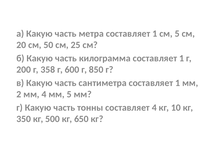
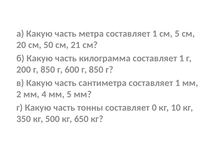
25: 25 -> 21 (76, 45)
200 г 358: 358 -> 850 (48, 70)
составляет 4: 4 -> 0 (154, 108)
